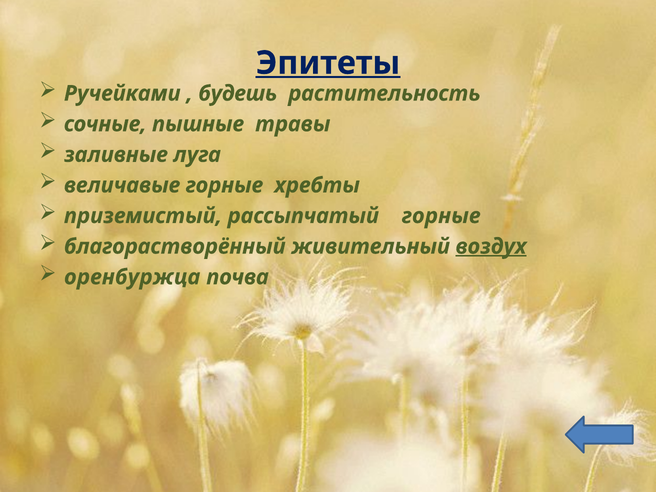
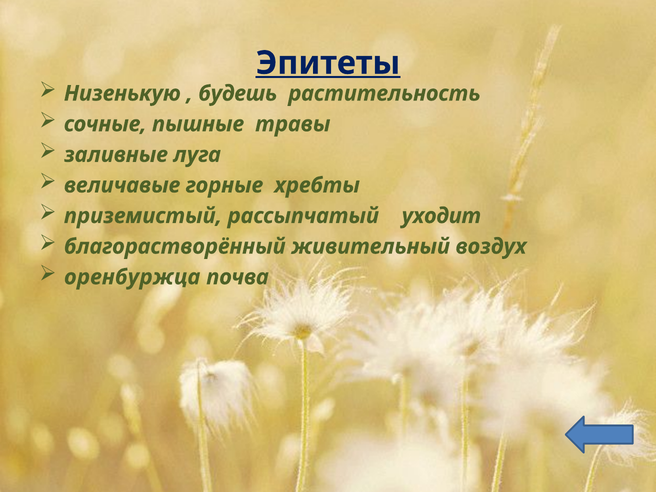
Ручейками: Ручейками -> Низенькую (122, 93)
рассыпчатый горные: горные -> уходит (441, 216)
воздух underline: present -> none (491, 246)
